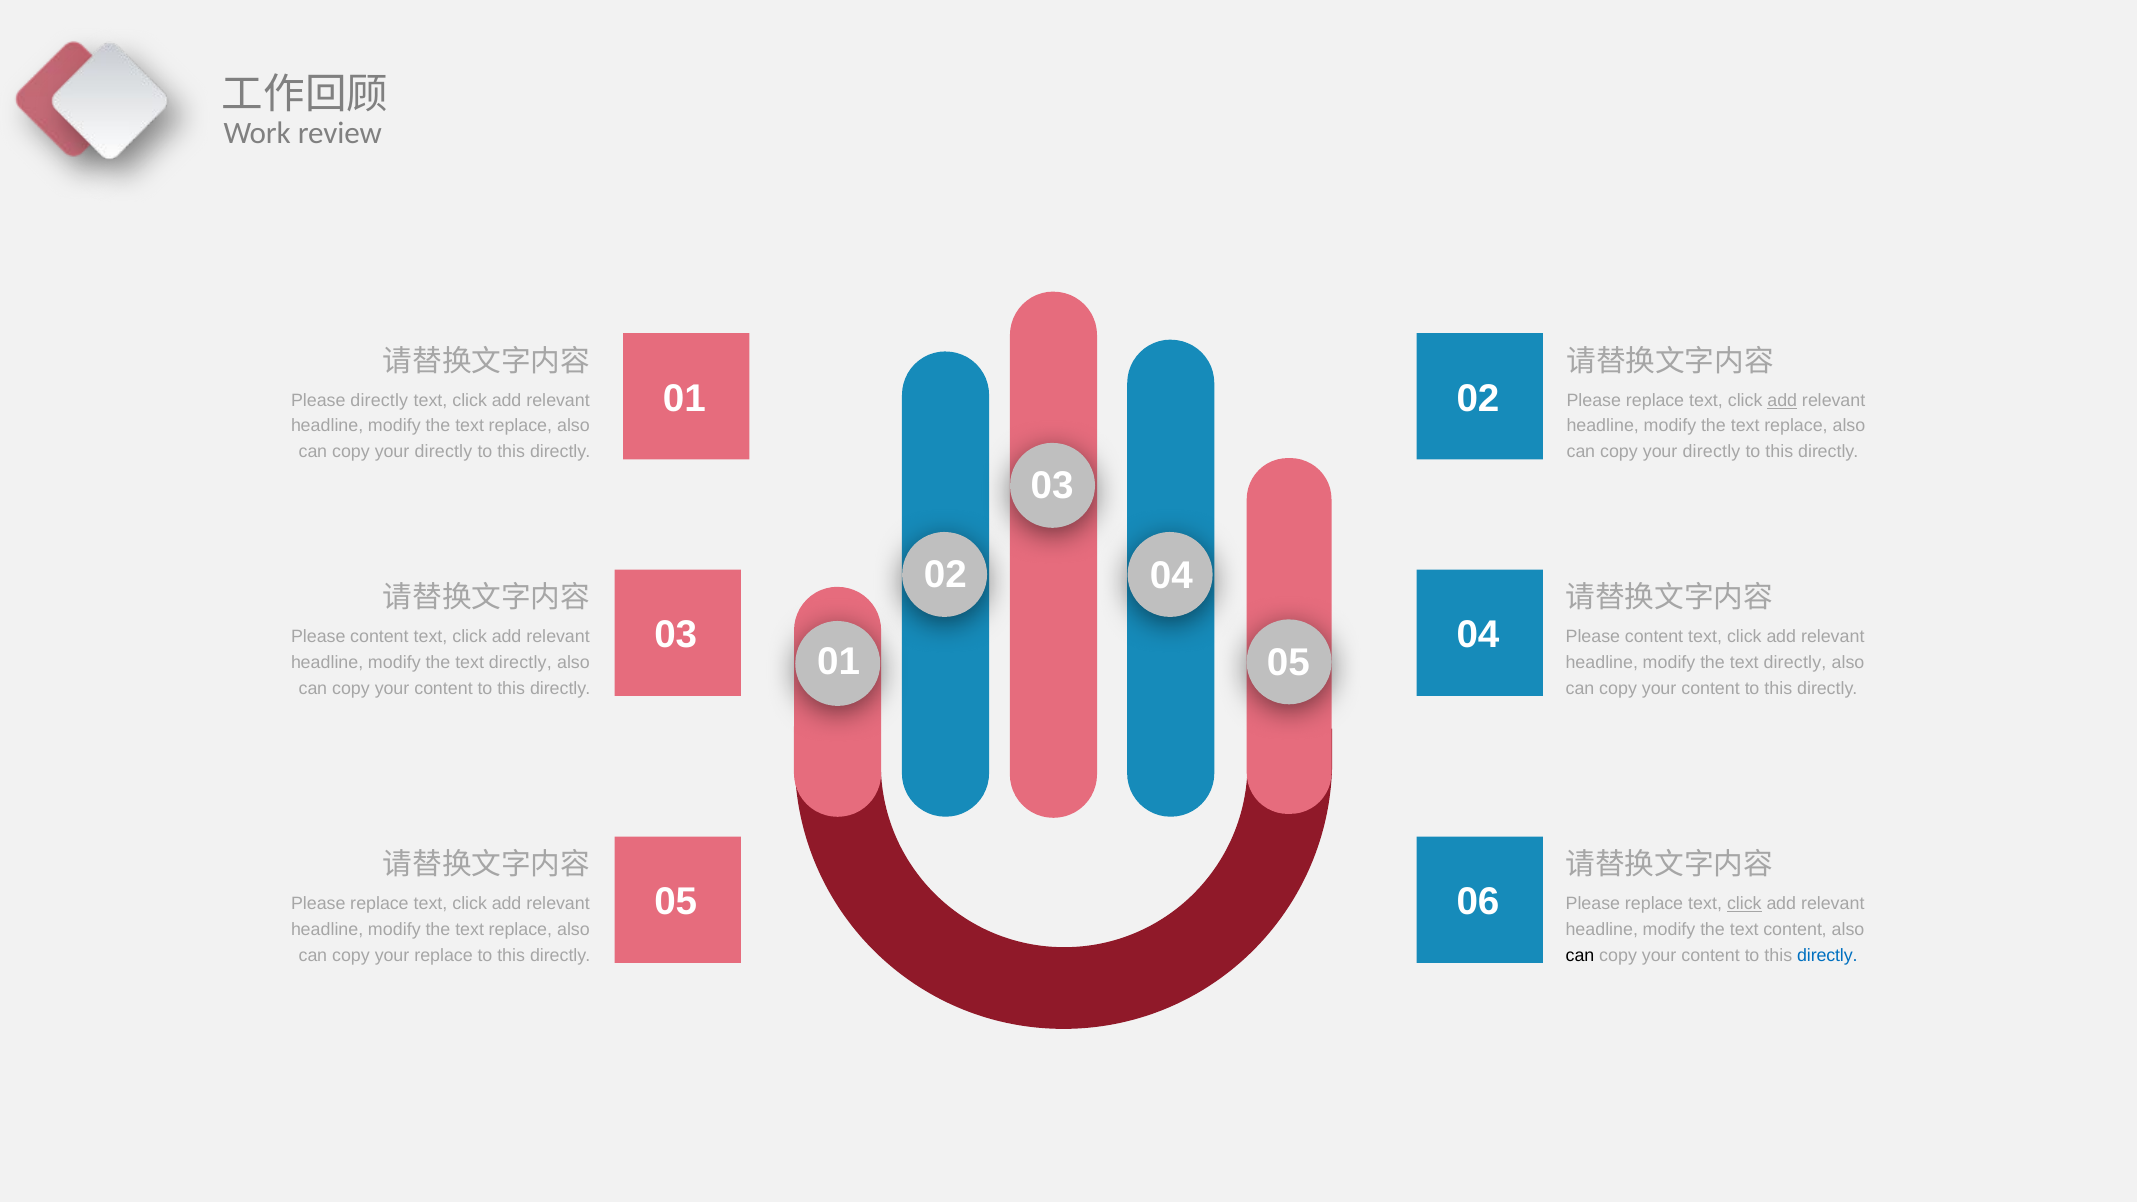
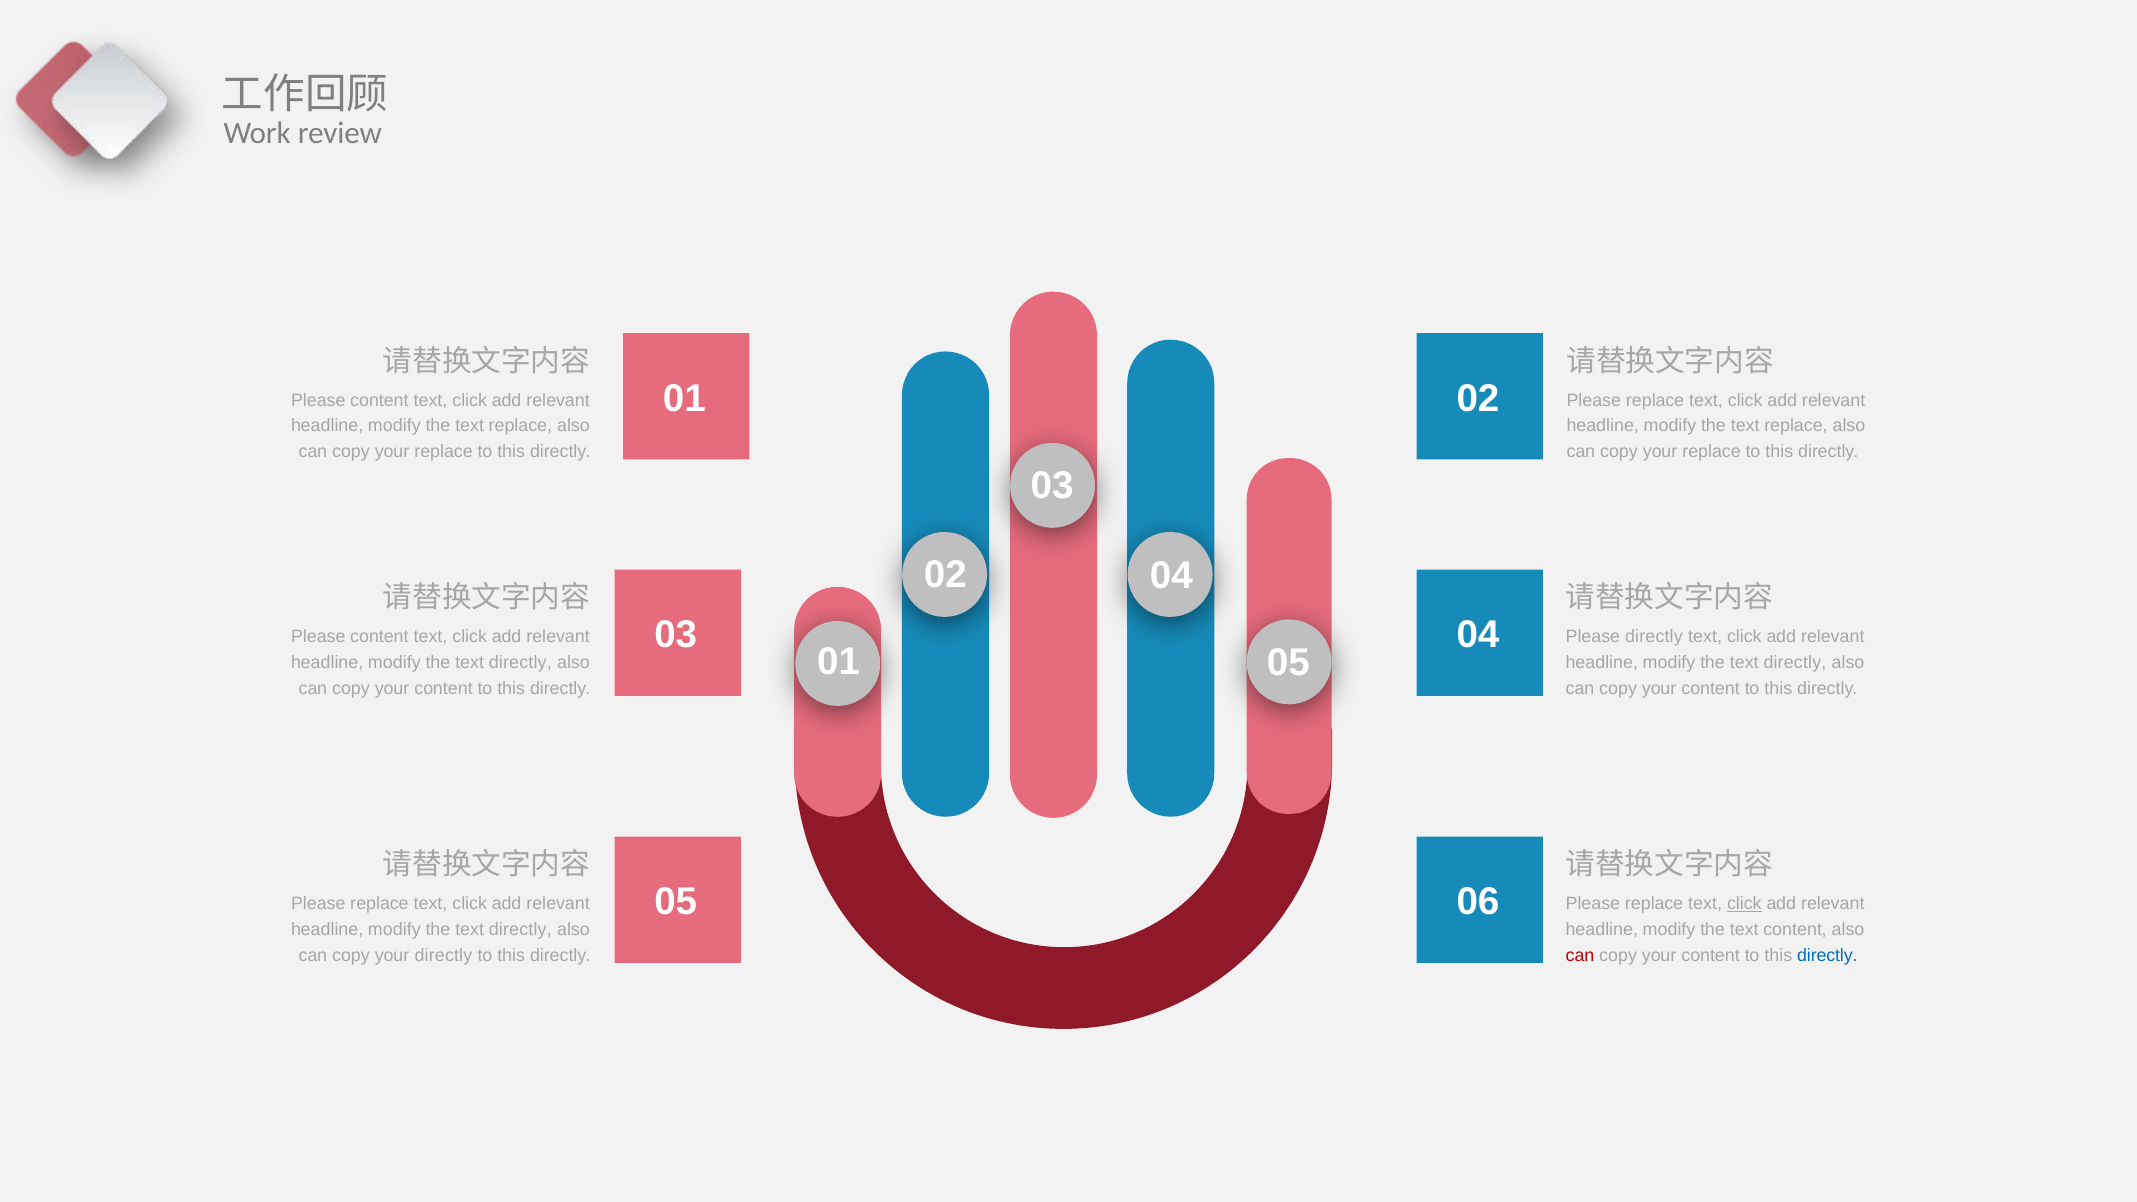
directly: directly -> content (379, 401)
add underline: present -> none (1782, 401)
directly: directly -> replace (444, 452)
directly: directly -> replace (1712, 452)
content: content -> directly (1654, 637)
replace: replace -> directly (520, 930)
your replace: replace -> directly (443, 955)
can colour: black -> red (1580, 955)
